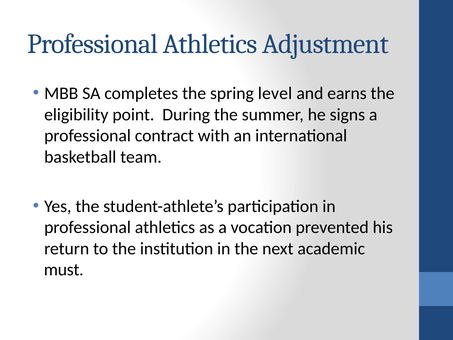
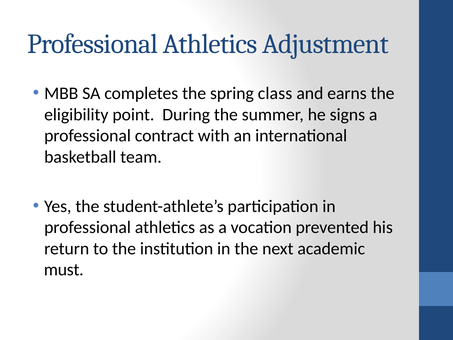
level: level -> class (275, 93)
